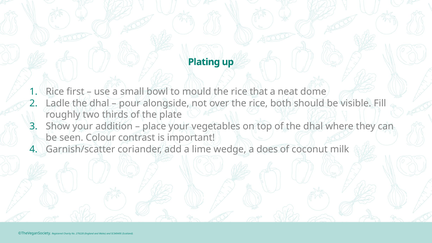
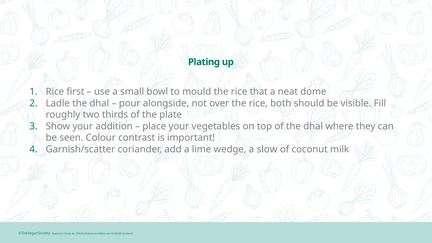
does: does -> slow (267, 149)
